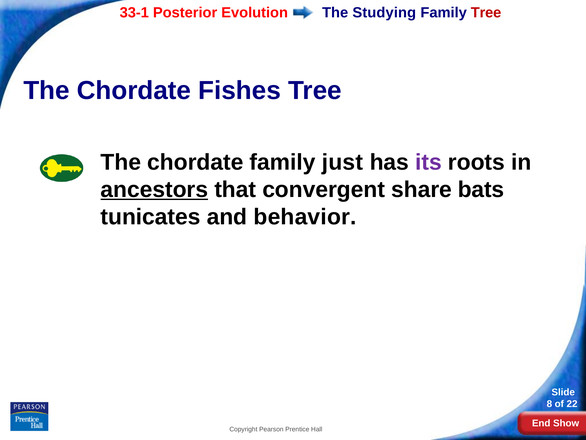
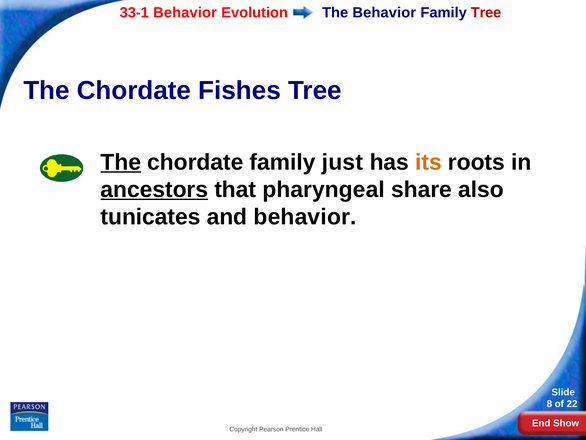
Posterior: Posterior -> Behavior (185, 13)
The Studying: Studying -> Behavior (384, 13)
The underline: none -> present (121, 162)
its colour: purple -> orange (428, 162)
convergent: convergent -> pharyngeal (324, 189)
bats: bats -> also (481, 189)
